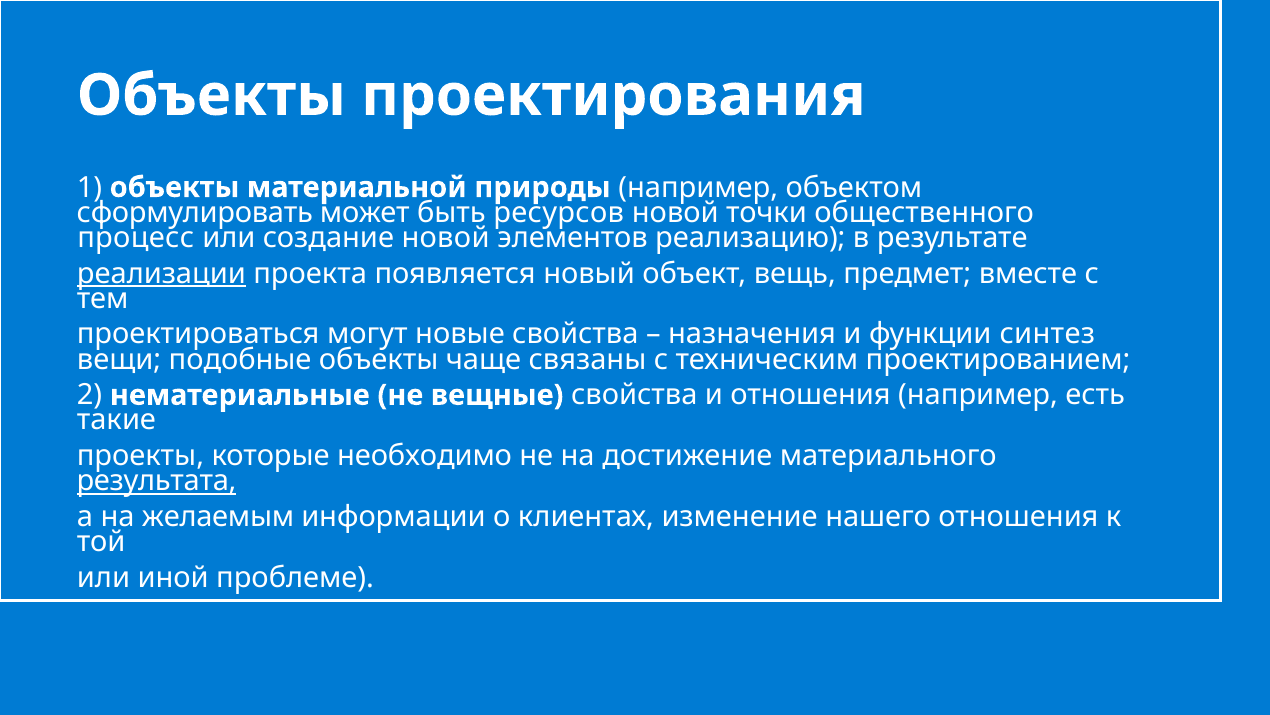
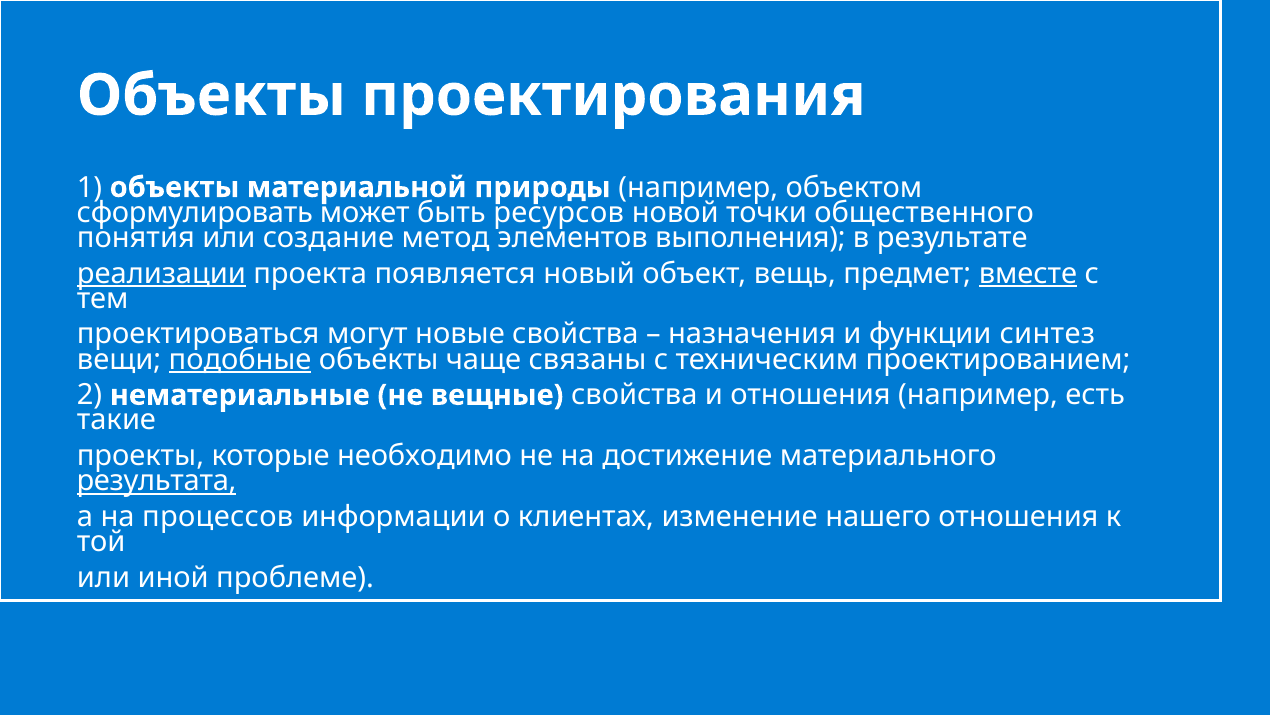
процесс: процесс -> понятия (136, 237)
создание новой: новой -> метод (446, 237)
реализацию: реализацию -> выполнения (750, 237)
вместе underline: none -> present (1028, 273)
подобные underline: none -> present (240, 359)
желаемым: желаемым -> процессов (218, 516)
